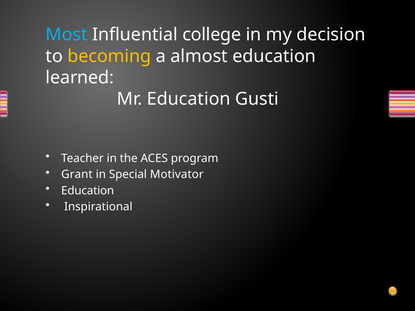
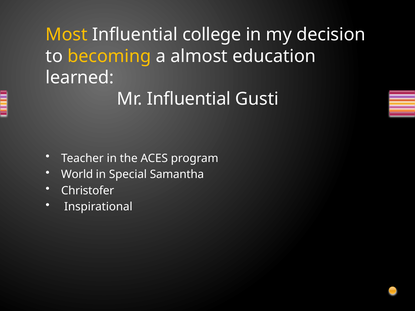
Most colour: light blue -> yellow (67, 35)
Mr Education: Education -> Influential (189, 99)
Grant: Grant -> World (77, 175)
Motivator: Motivator -> Samantha (177, 175)
Education: Education -> Christofer (88, 191)
